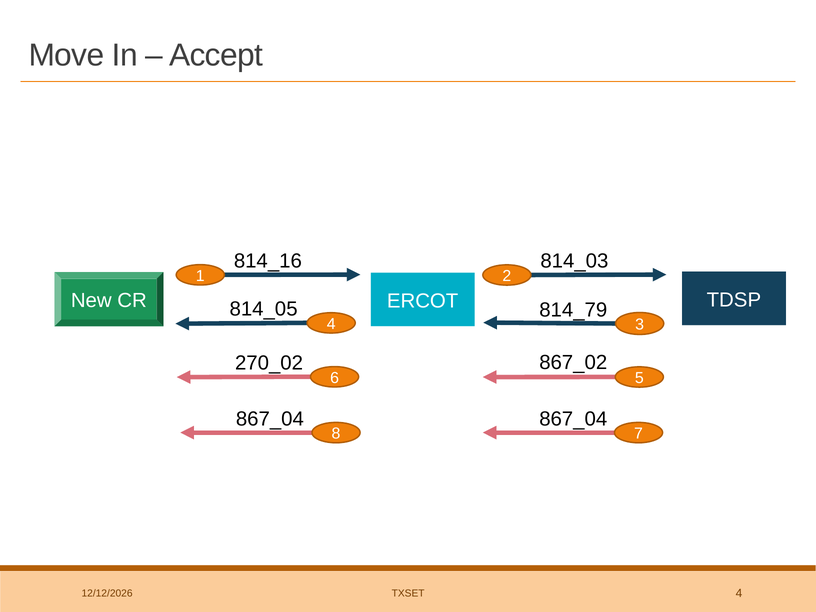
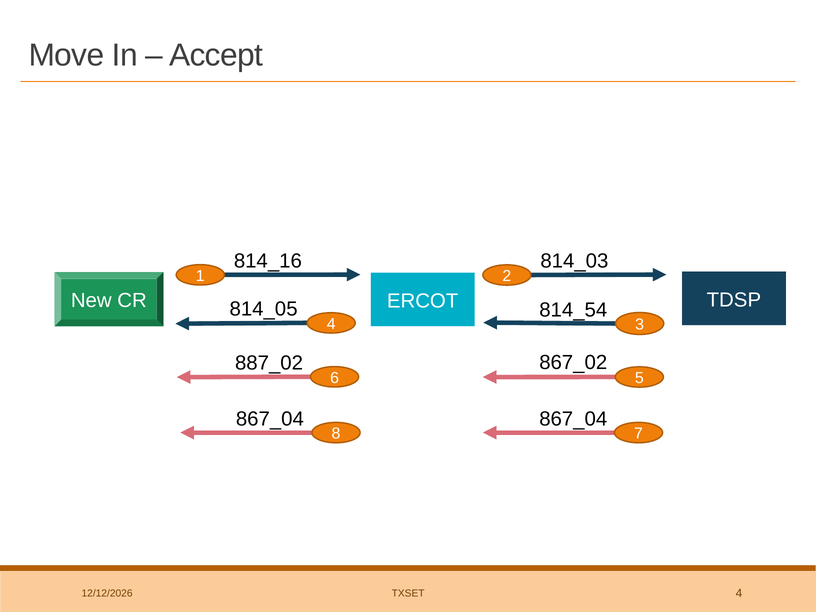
814_79: 814_79 -> 814_54 (573, 310)
270_02: 270_02 -> 887_02 (269, 363)
